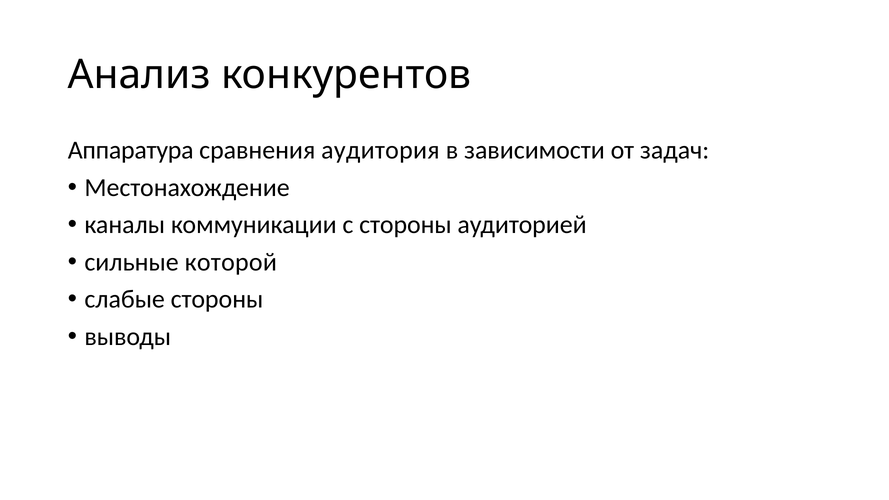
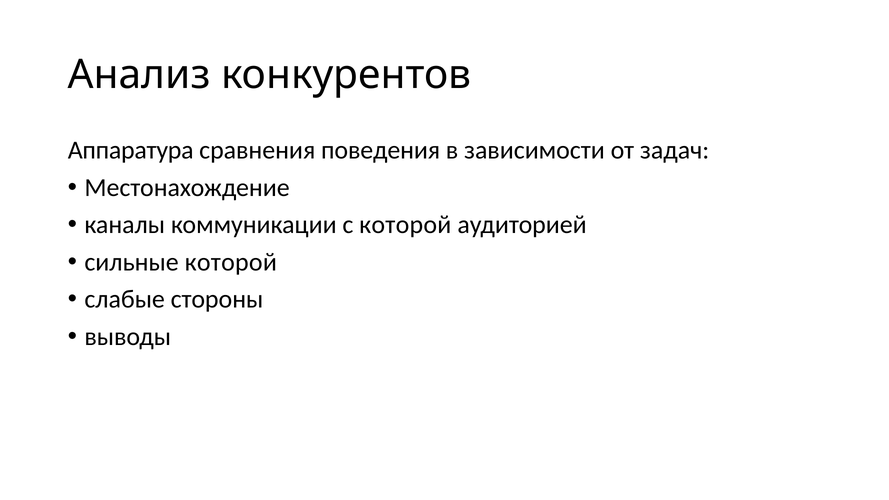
аудитория: аудитория -> поведения (381, 150)
с стороны: стороны -> которой (405, 225)
